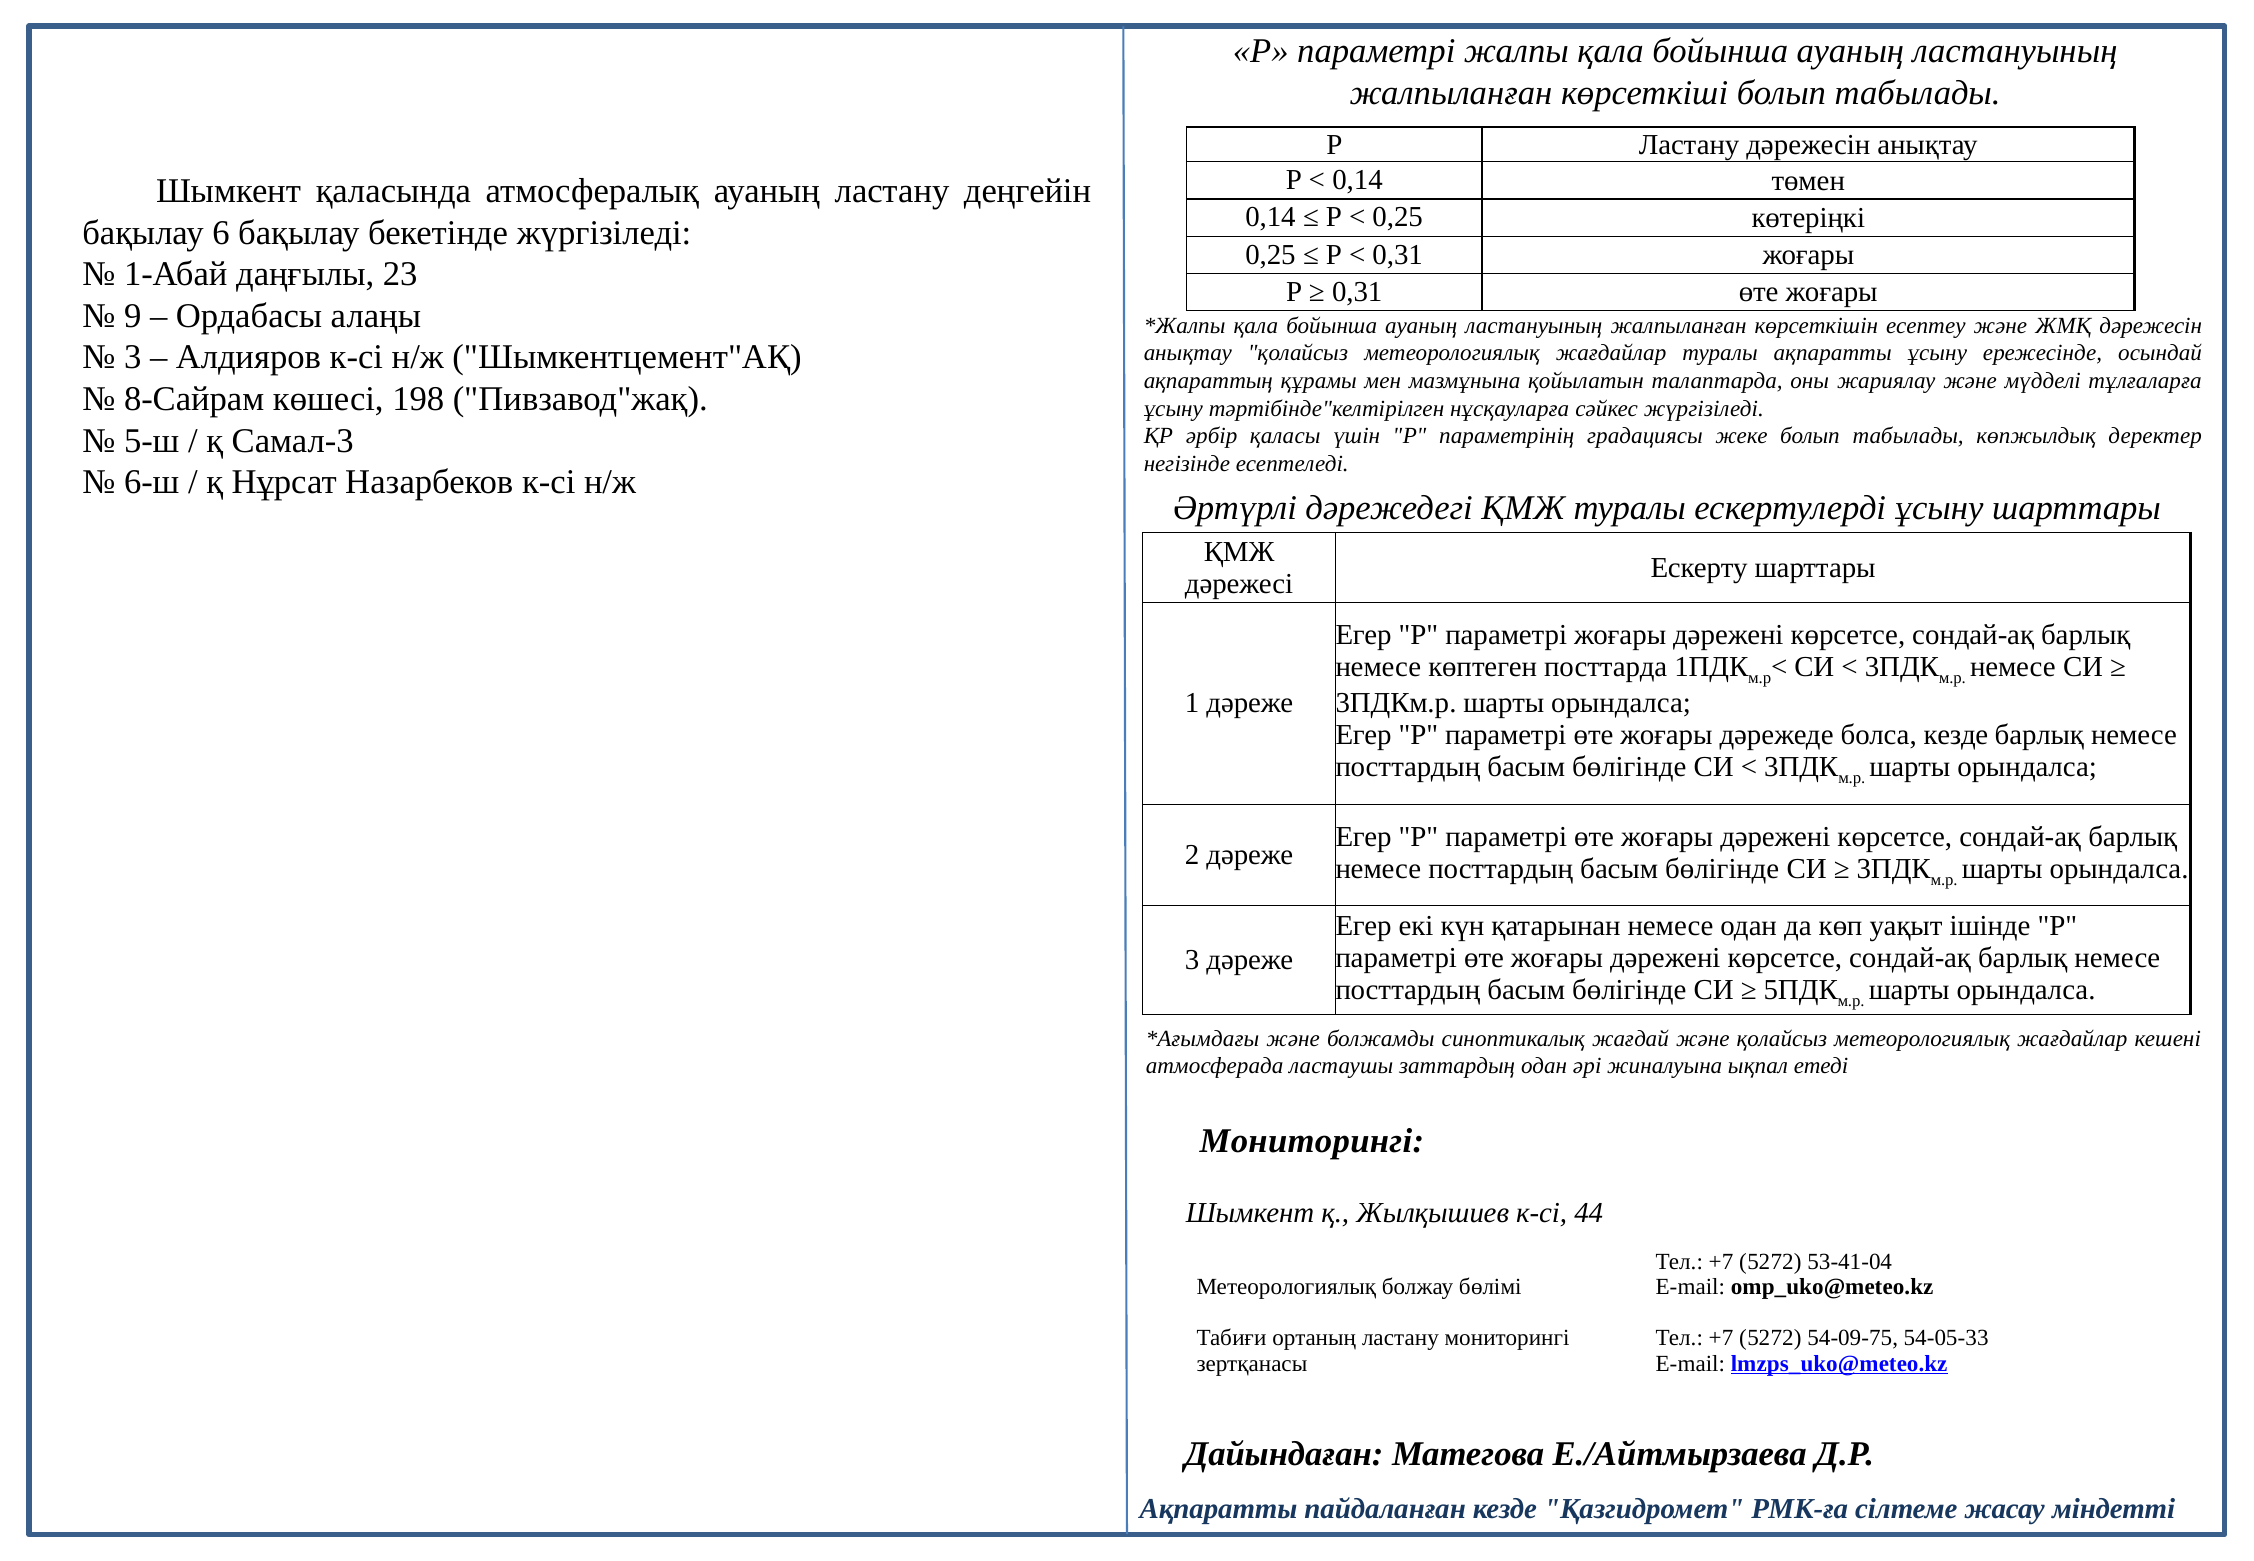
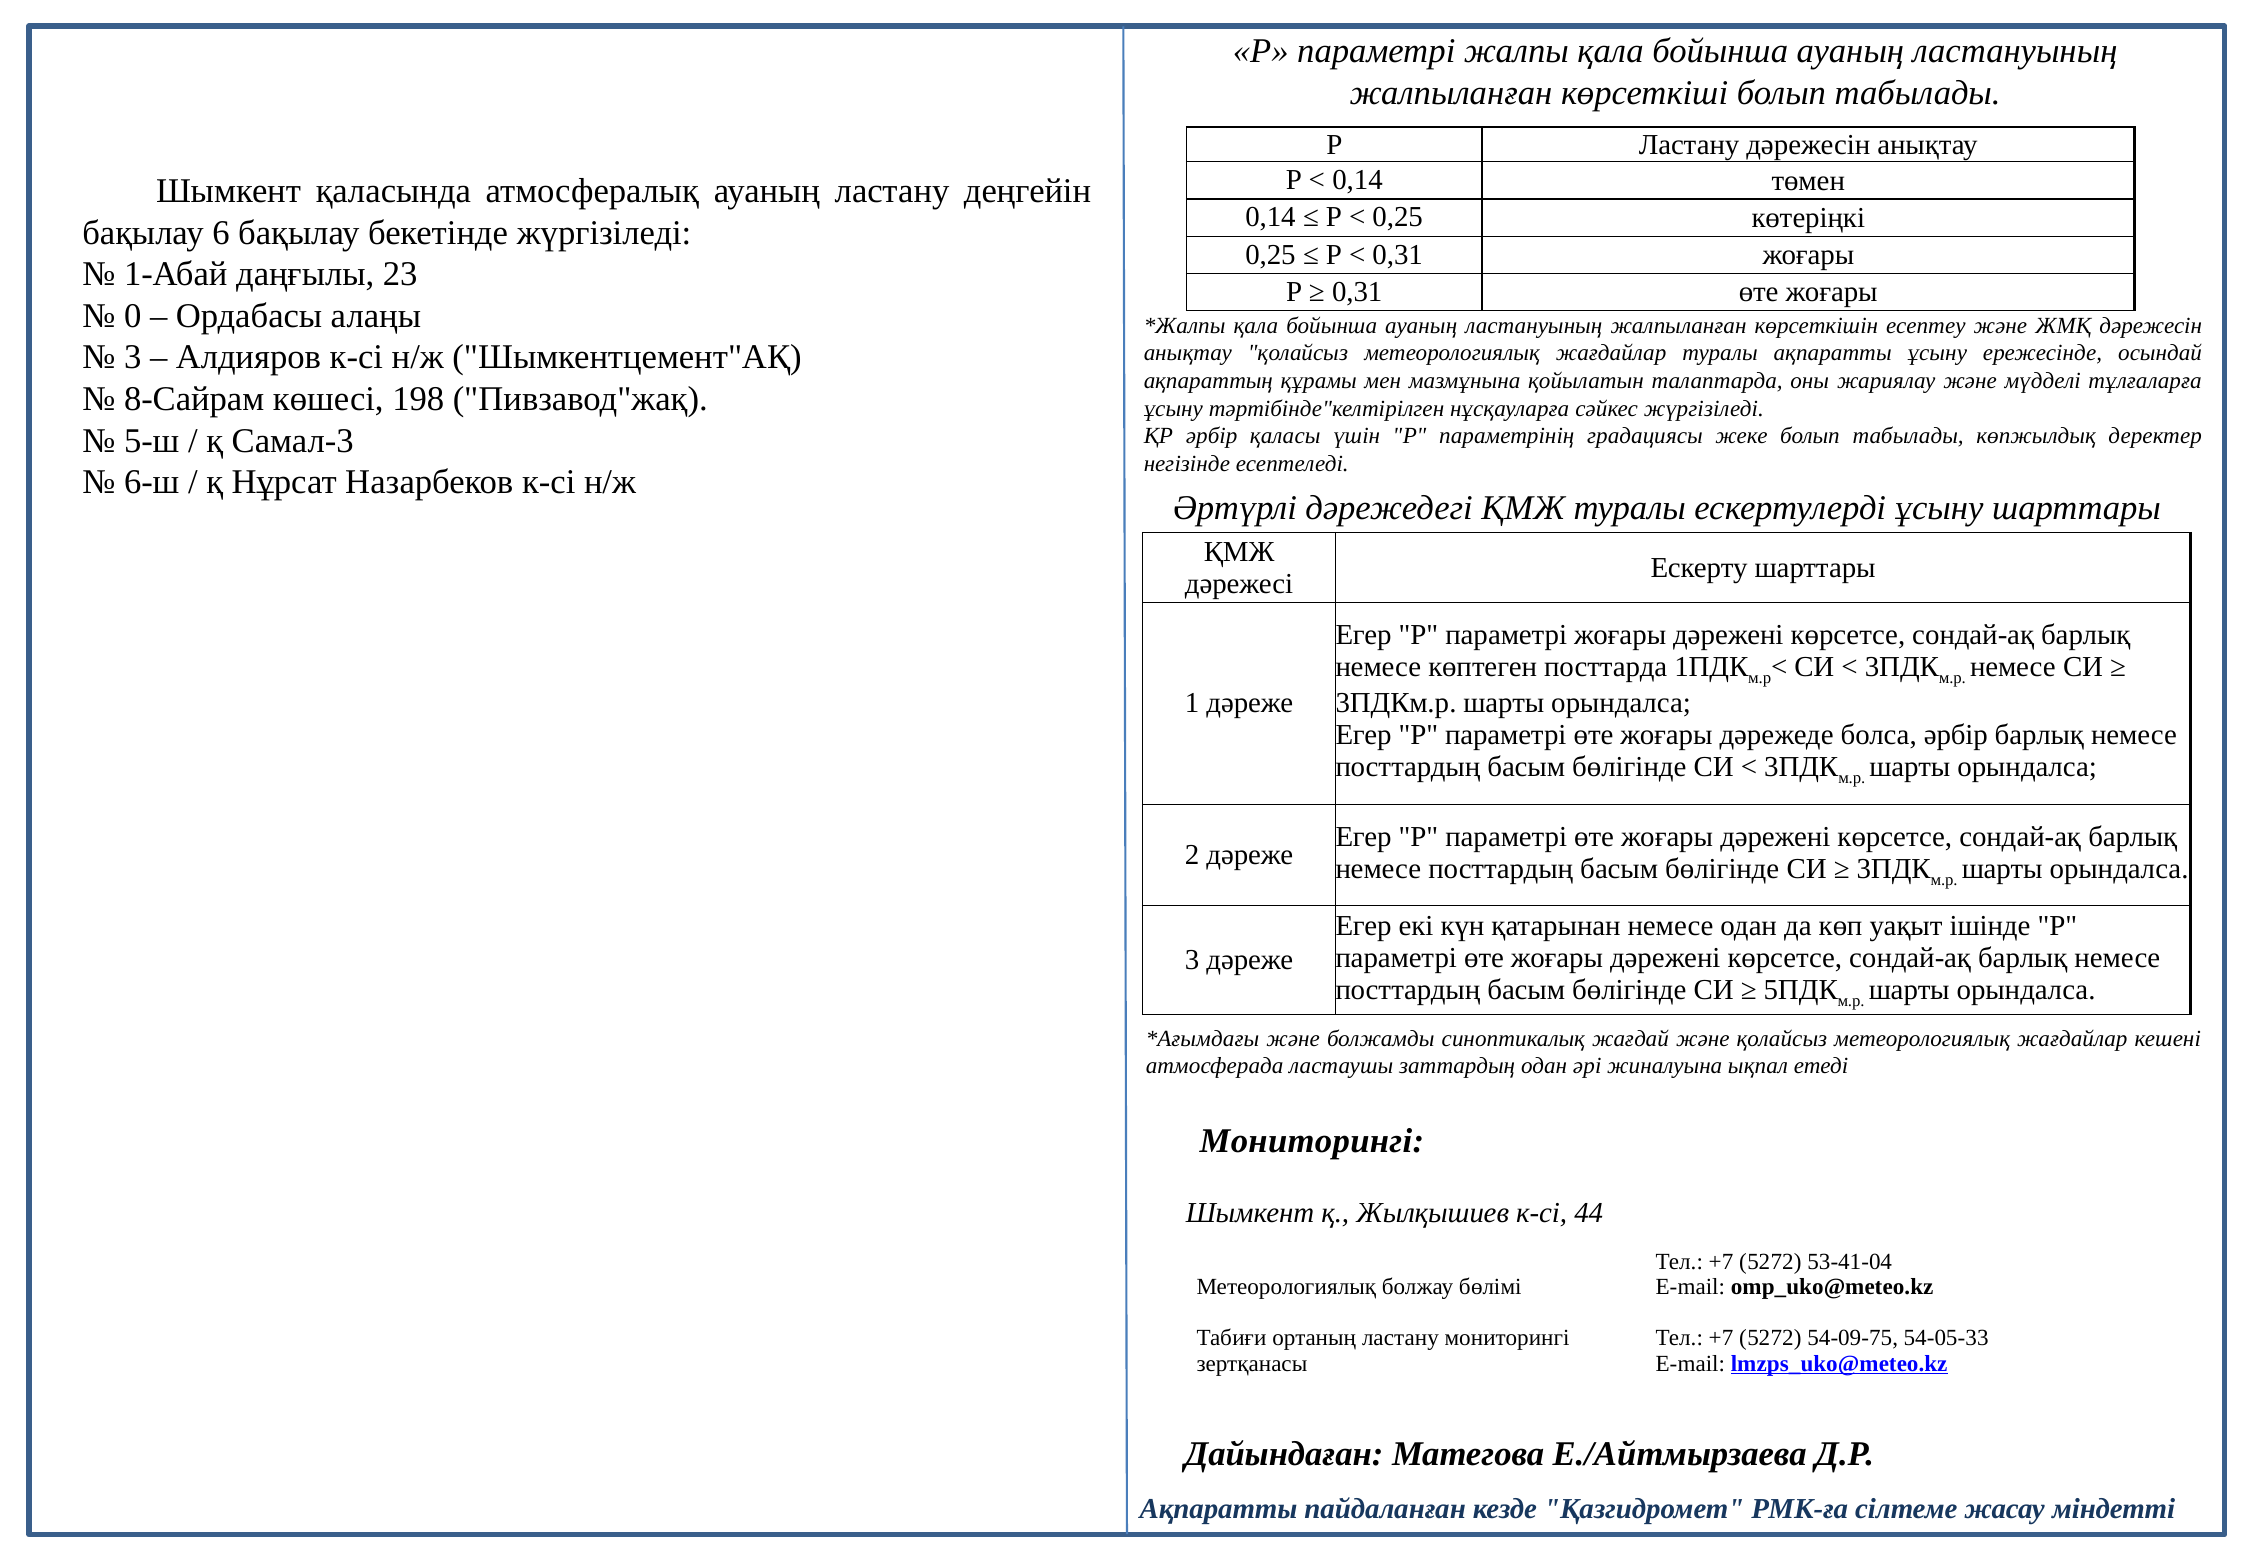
9: 9 -> 0 (133, 316)
болса кезде: кезде -> әрбір (1956, 735)
